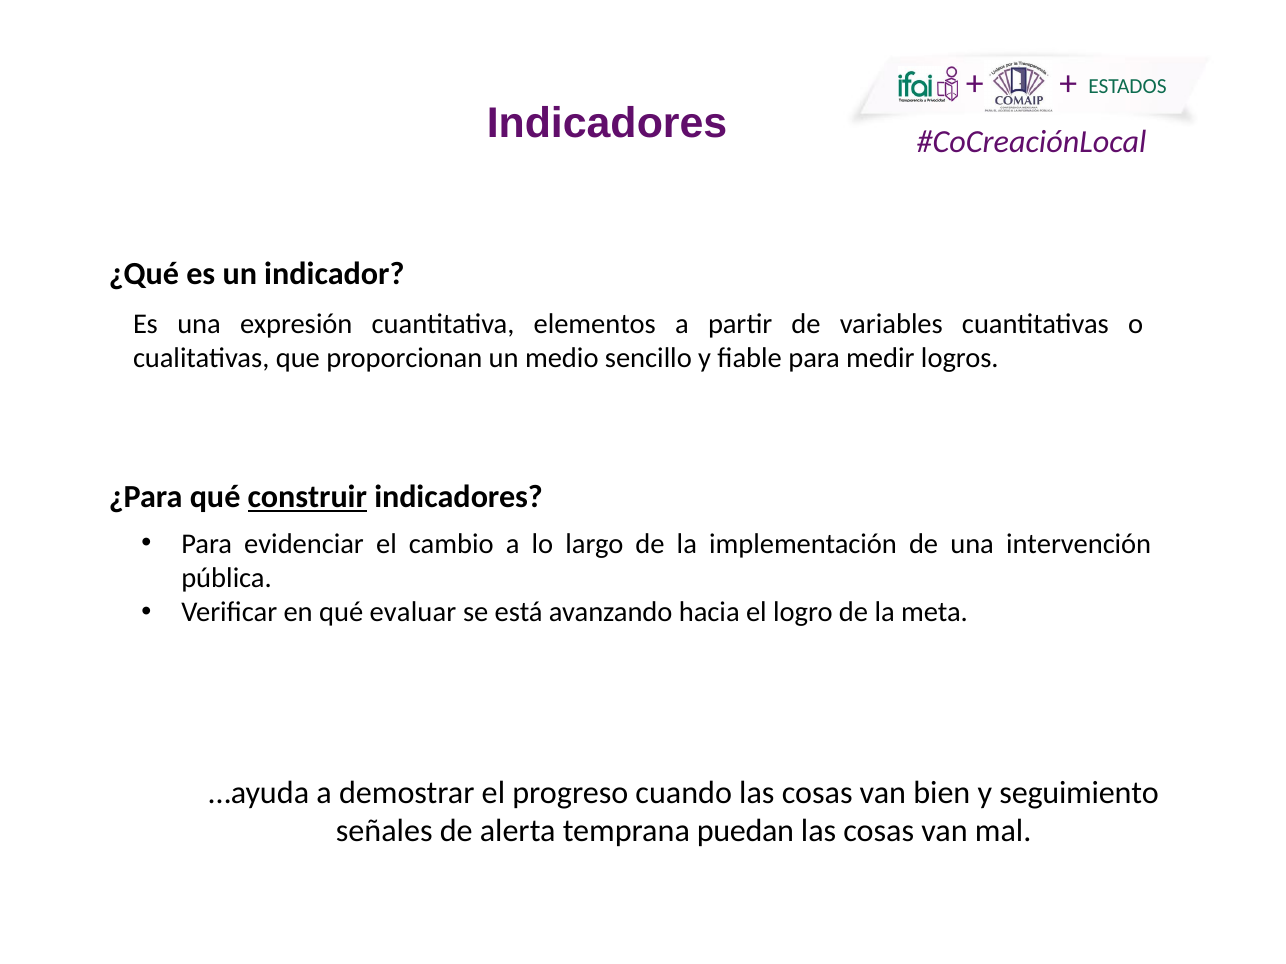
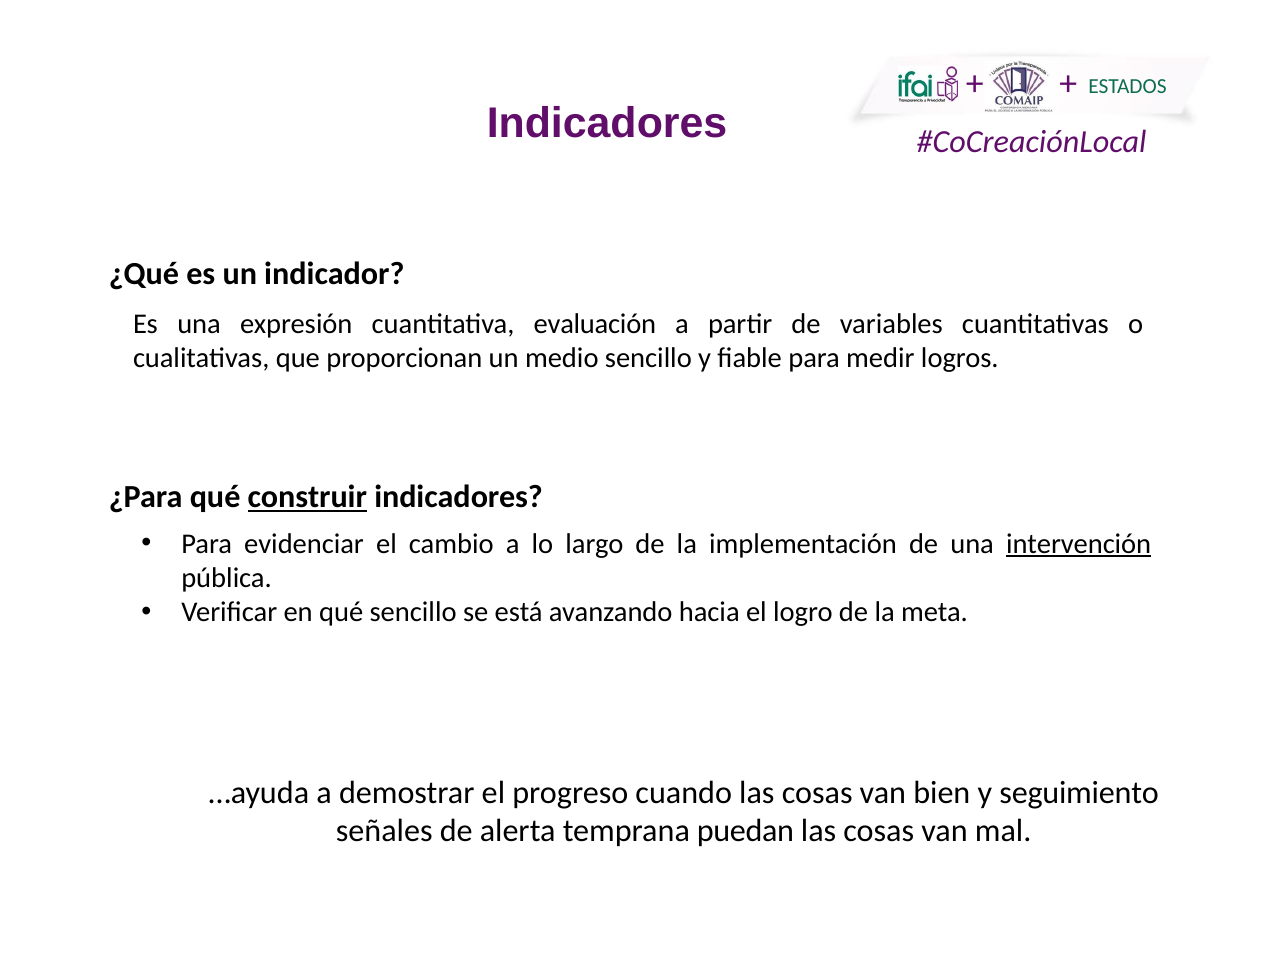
elementos: elementos -> evaluación (595, 324)
intervención underline: none -> present (1079, 544)
qué evaluar: evaluar -> sencillo (413, 613)
